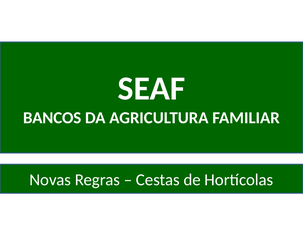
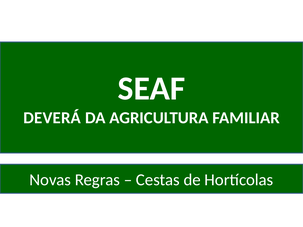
BANCOS: BANCOS -> DEVERÁ (52, 118)
